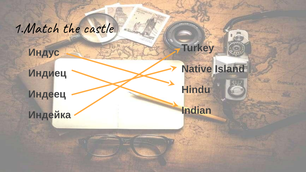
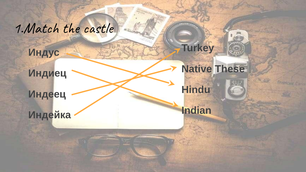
Island: Island -> These (230, 69)
